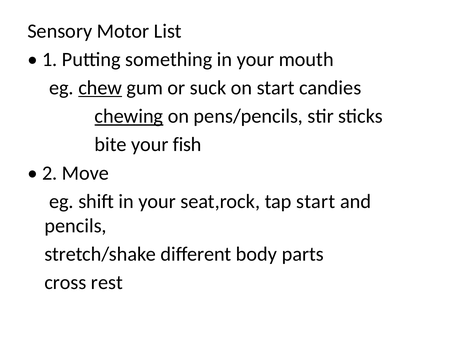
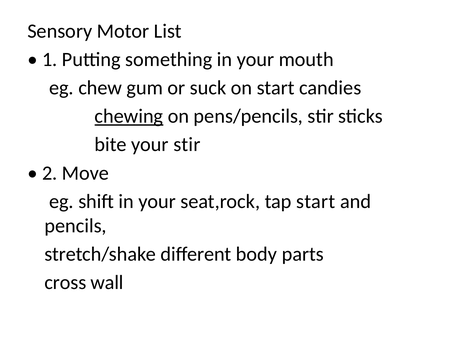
chew underline: present -> none (100, 88)
your fish: fish -> stir (187, 145)
rest: rest -> wall (107, 282)
